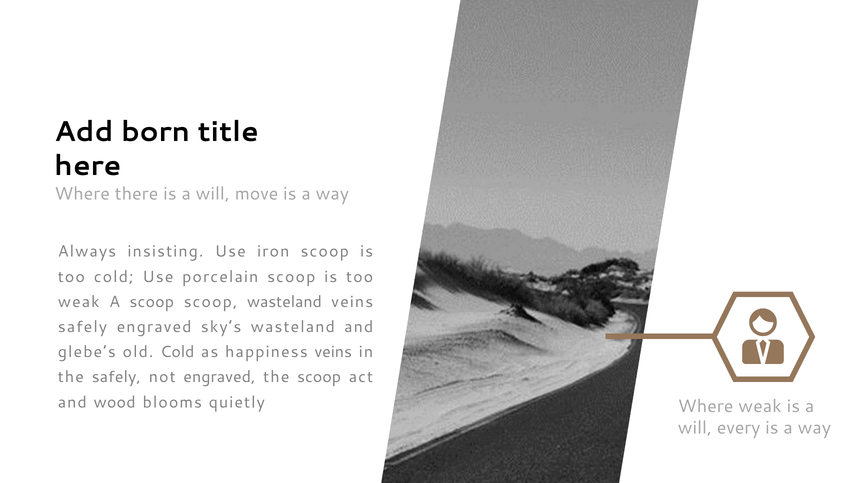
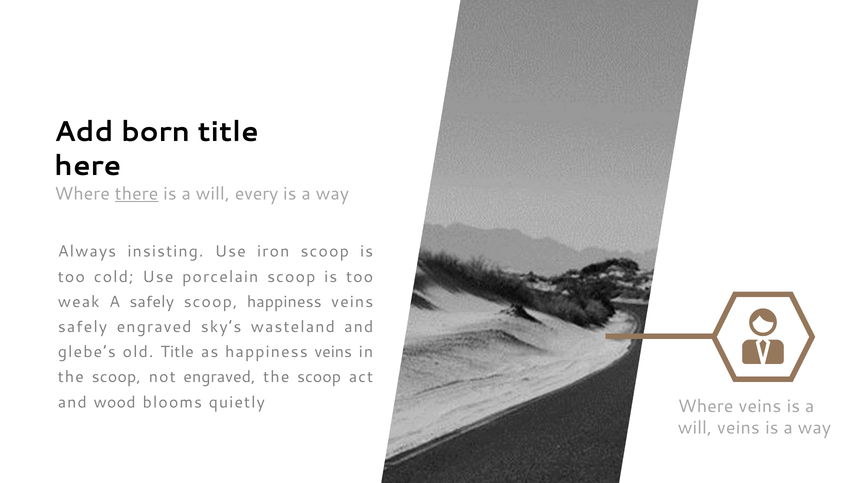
there underline: none -> present (137, 194)
move: move -> every (257, 194)
A scoop: scoop -> safely (152, 302)
scoop wasteland: wasteland -> happiness (284, 302)
old Cold: Cold -> Title (177, 352)
safely: safely -> scoop (116, 377)
Where weak: weak -> veins (760, 406)
will every: every -> veins (738, 427)
